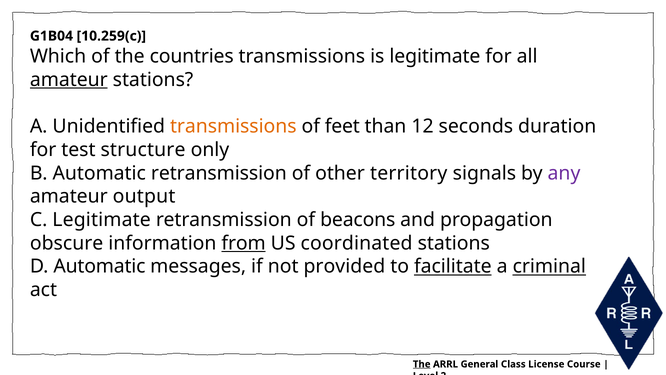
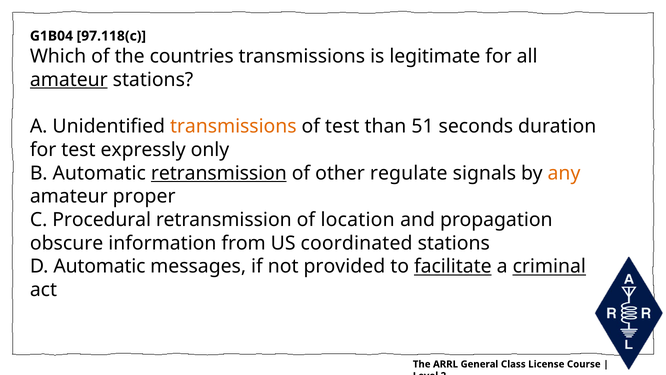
10.259(c: 10.259(c -> 97.118(c (111, 36)
of feet: feet -> test (342, 126)
12: 12 -> 51 (423, 126)
structure: structure -> expressly (143, 150)
retransmission underline: none -> present (219, 173)
territory: territory -> regulate (409, 173)
any colour: purple -> orange (564, 173)
output: output -> proper (144, 196)
C Legitimate: Legitimate -> Procedural (102, 220)
beacons: beacons -> location (358, 220)
from underline: present -> none (244, 243)
The underline: present -> none (422, 364)
